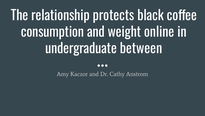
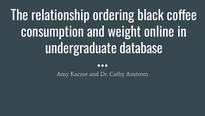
protects: protects -> ordering (114, 16)
between: between -> database (141, 48)
